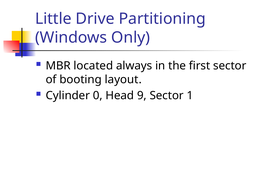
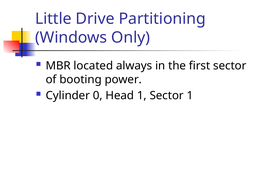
layout: layout -> power (123, 80)
Head 9: 9 -> 1 (142, 96)
